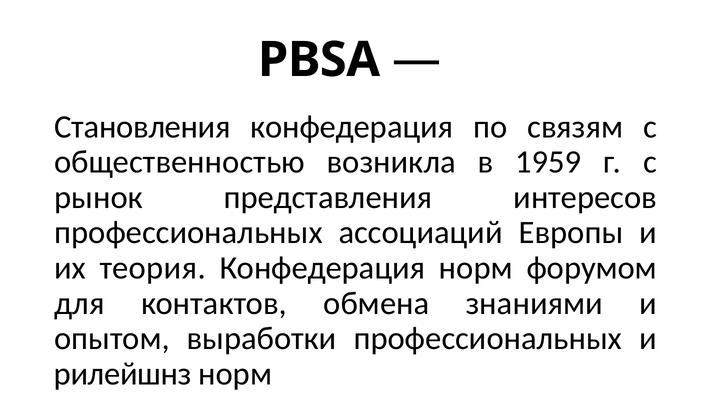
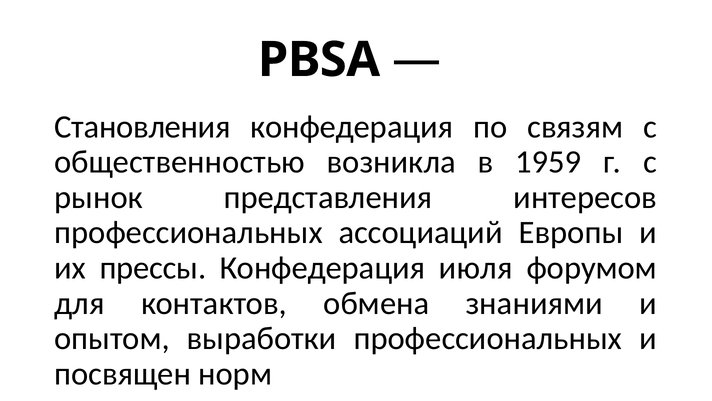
теория: теория -> прессы (153, 268)
Конфедерация норм: норм -> июля (476, 268)
рилейшнз: рилейшнз -> посвящен (123, 373)
